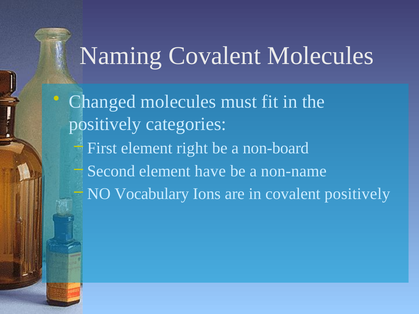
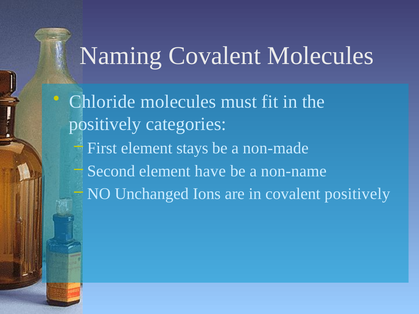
Changed: Changed -> Chloride (102, 102)
right: right -> stays (192, 148)
non-board: non-board -> non-made (276, 148)
Vocabulary: Vocabulary -> Unchanged (152, 194)
